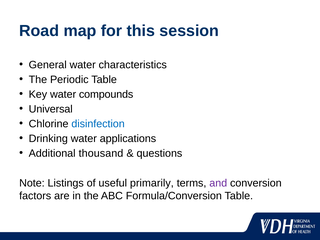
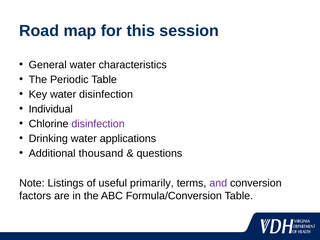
water compounds: compounds -> disinfection (106, 94)
Universal: Universal -> Individual (51, 109)
disinfection colour: blue -> purple (98, 124)
